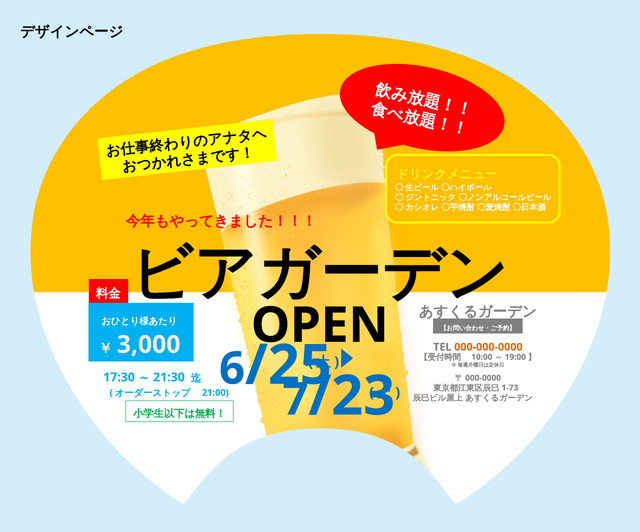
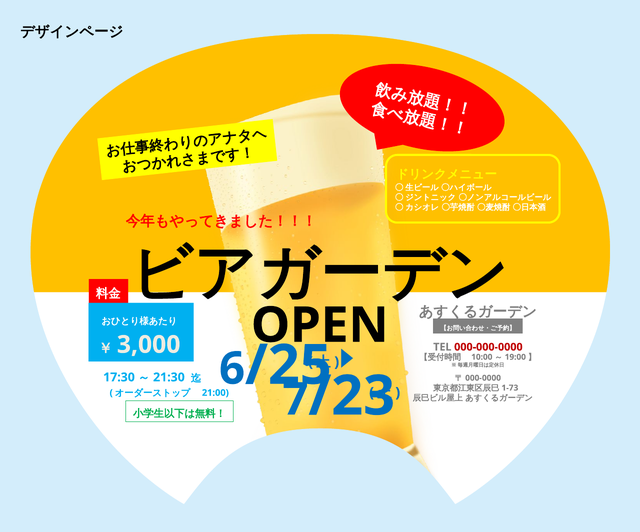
000-000-0000 colour: orange -> red (488, 347)
